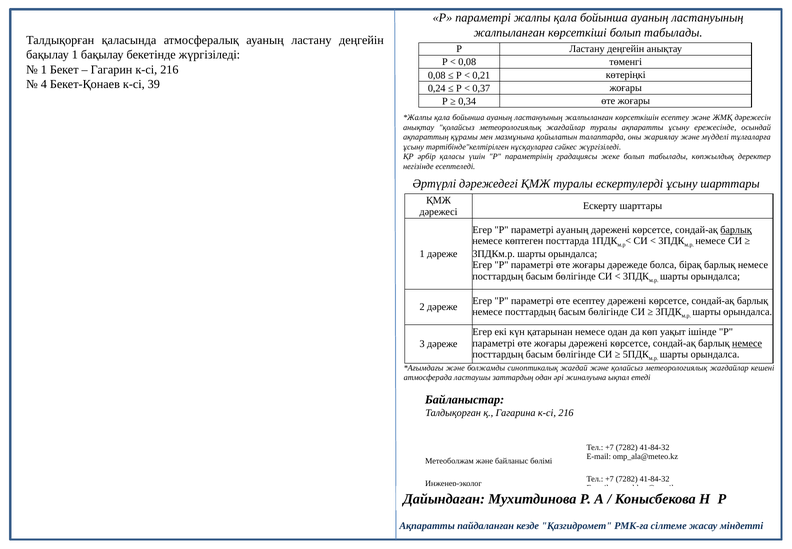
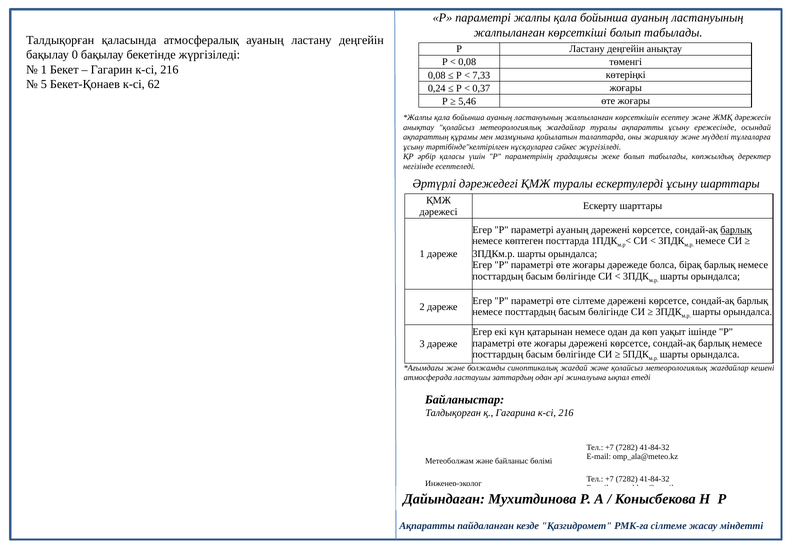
бақылау 1: 1 -> 0 (75, 55)
0,21: 0,21 -> 7,33 (481, 75)
4: 4 -> 5 (44, 84)
39: 39 -> 62 (154, 84)
0,34: 0,34 -> 5,46 (467, 101)
өте есептеу: есептеу -> сілтеме (589, 300)
немесе underline: present -> none (747, 343)
